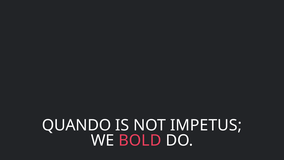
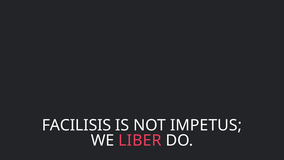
QUANDO: QUANDO -> FACILISIS (77, 125)
BOLD: BOLD -> LIBER (140, 140)
